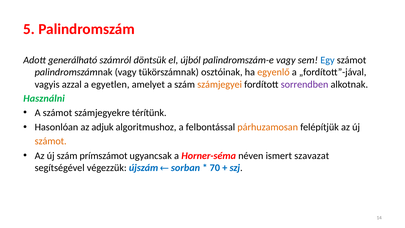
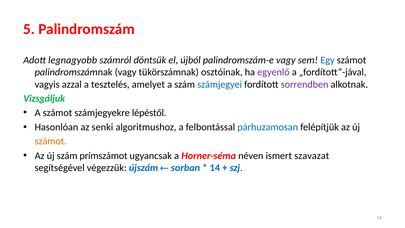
generálható: generálható -> legnagyobb (73, 60)
egyenlő colour: orange -> purple (273, 72)
egyetlen: egyetlen -> tesztelés (110, 84)
számjegyei colour: orange -> blue (220, 84)
Használni: Használni -> Vizsgáljuk (44, 98)
térítünk: térítünk -> lépéstől (149, 113)
adjuk: adjuk -> senki (102, 127)
párhuzamosan colour: orange -> blue (268, 127)
70: 70 -> 14 (215, 168)
